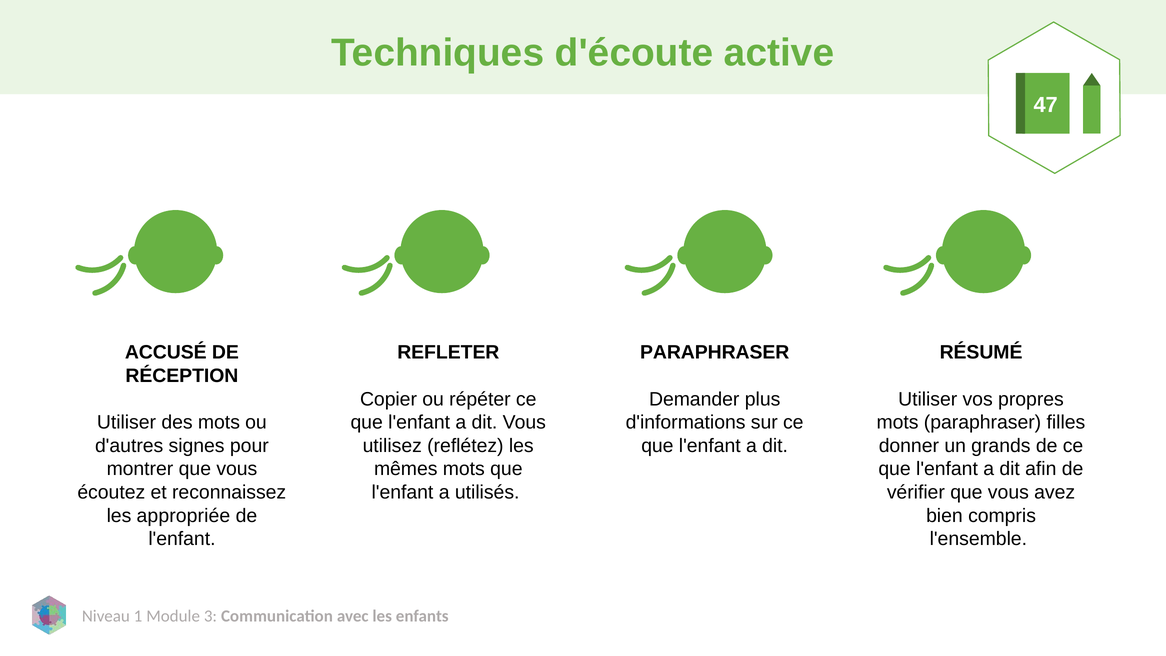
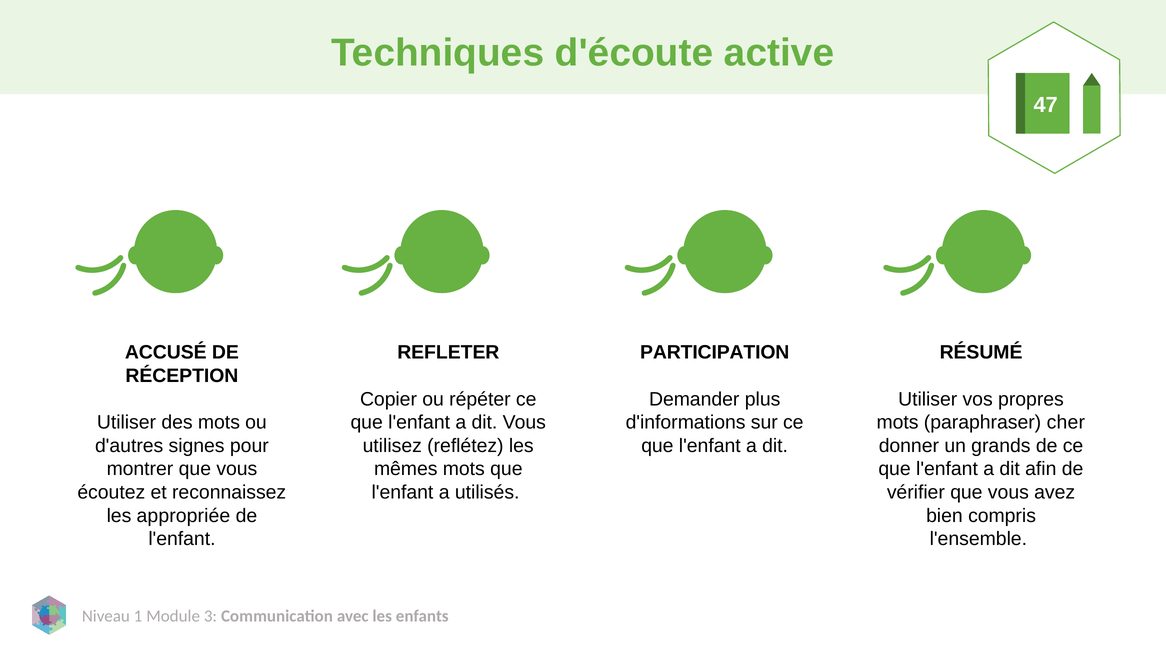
PARAPHRASER: PARAPHRASER -> PARTICIPATION (715, 352)
filles: filles -> cher (1066, 422)
